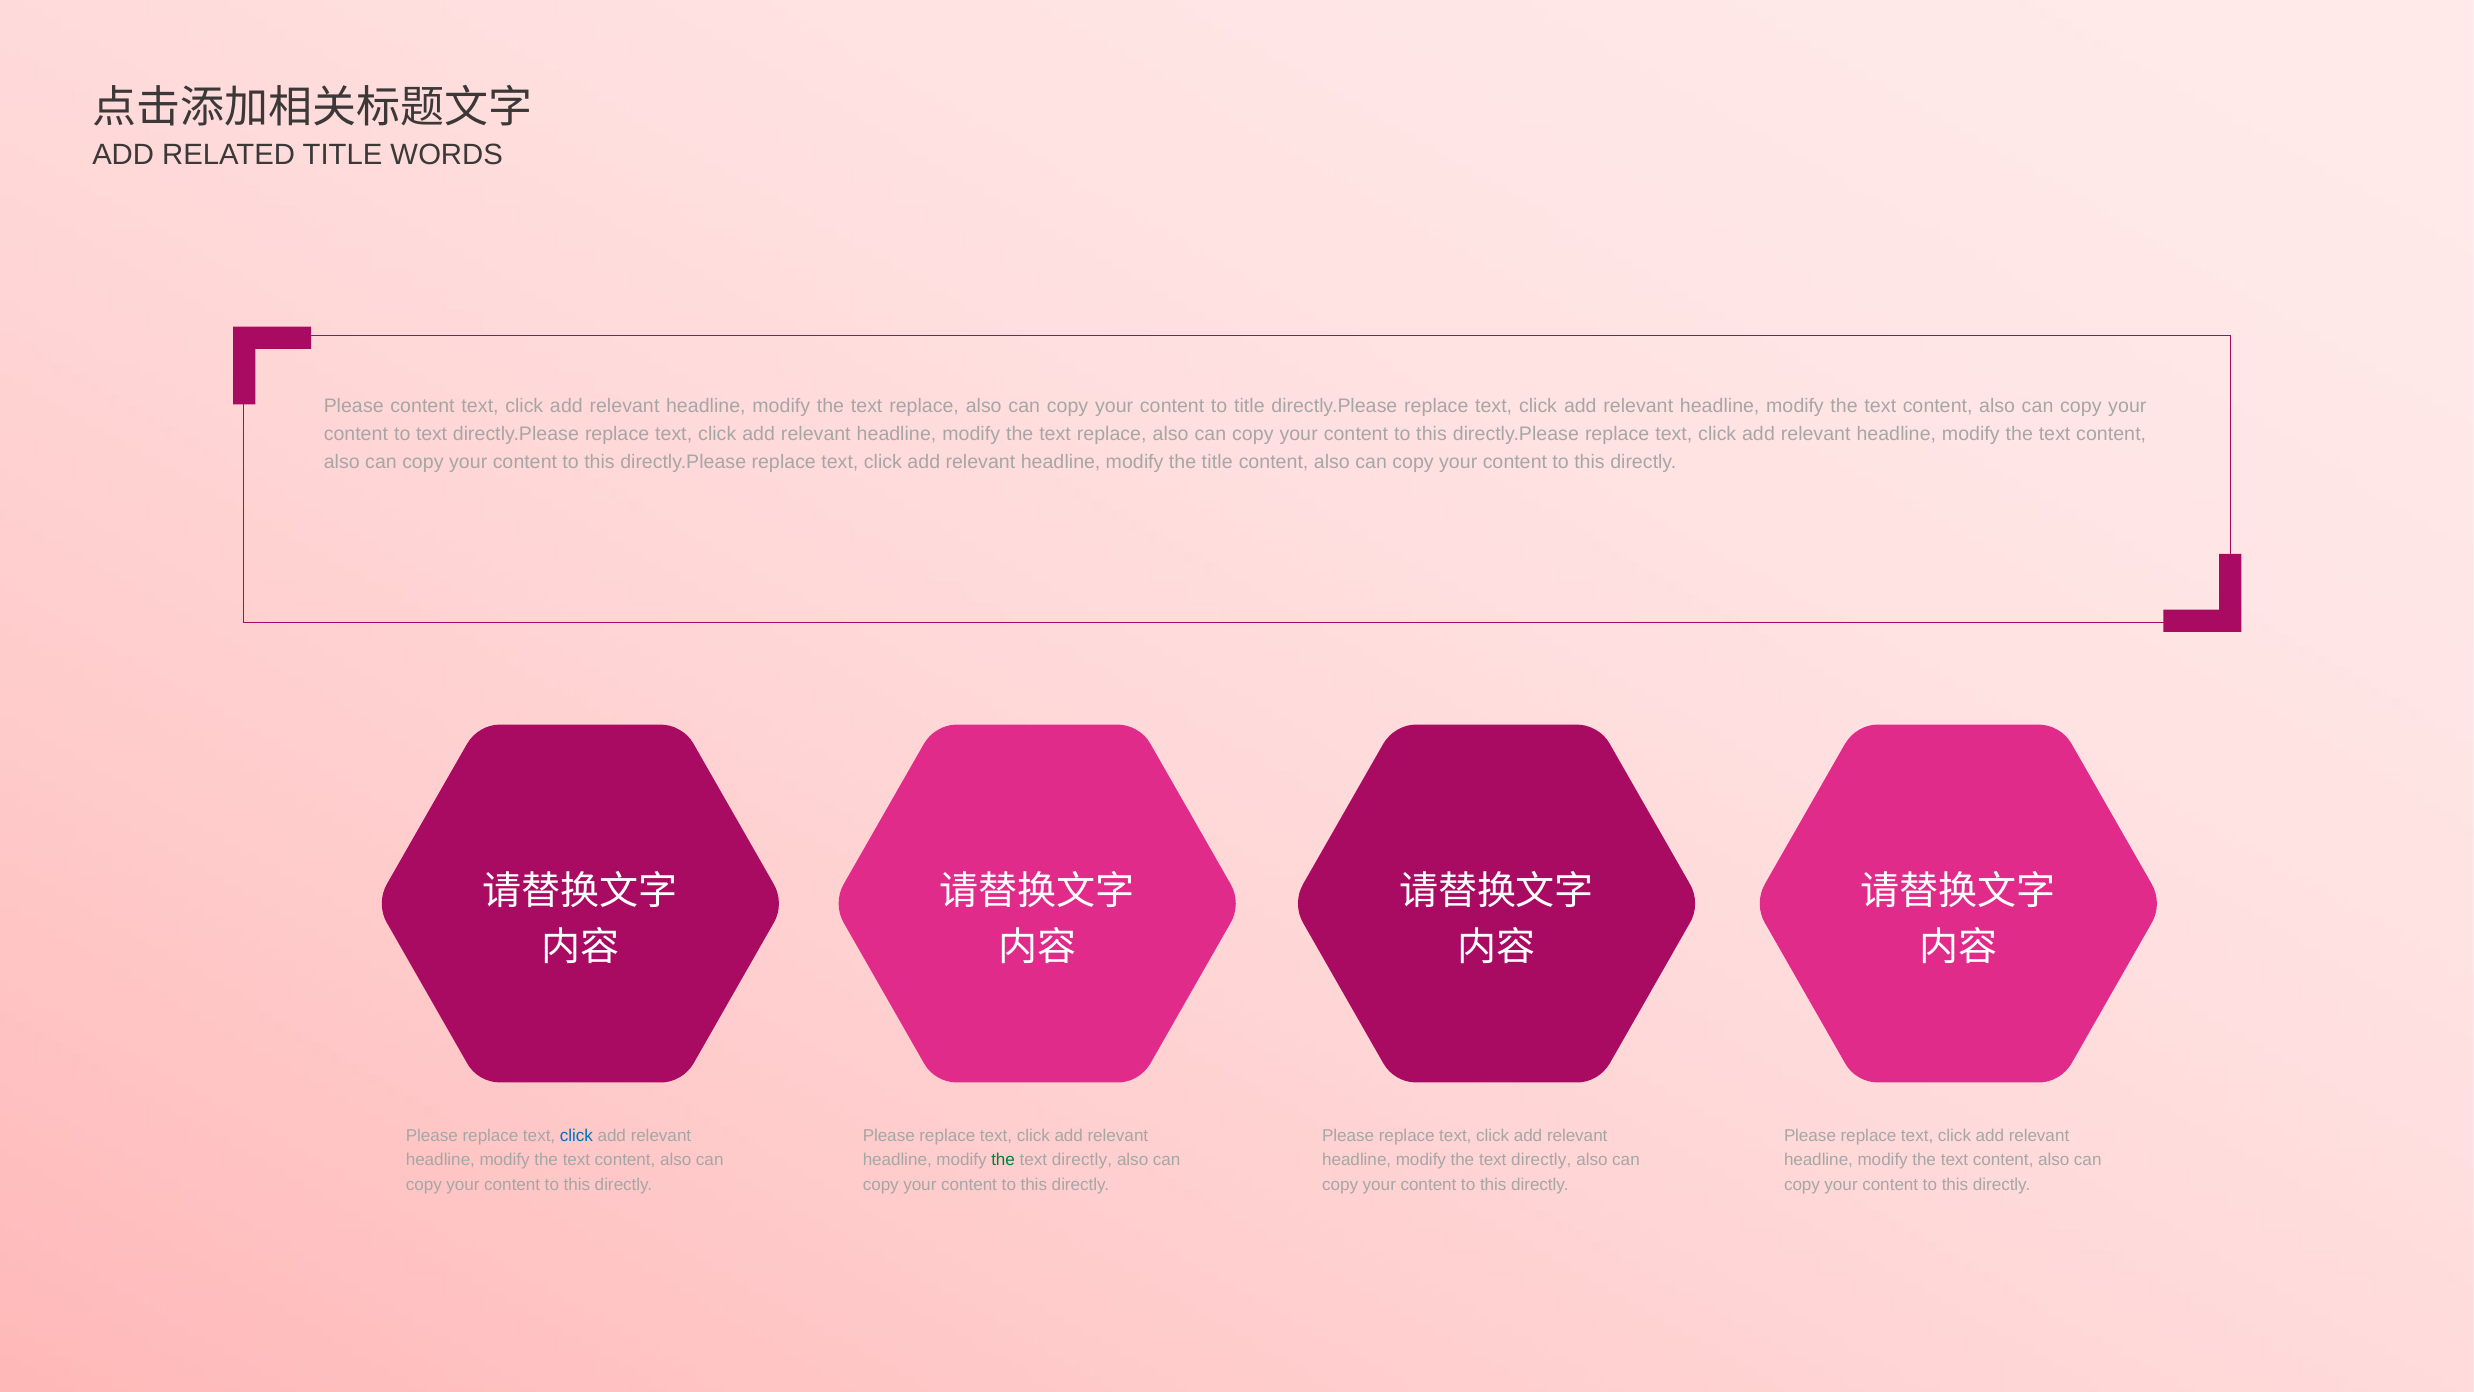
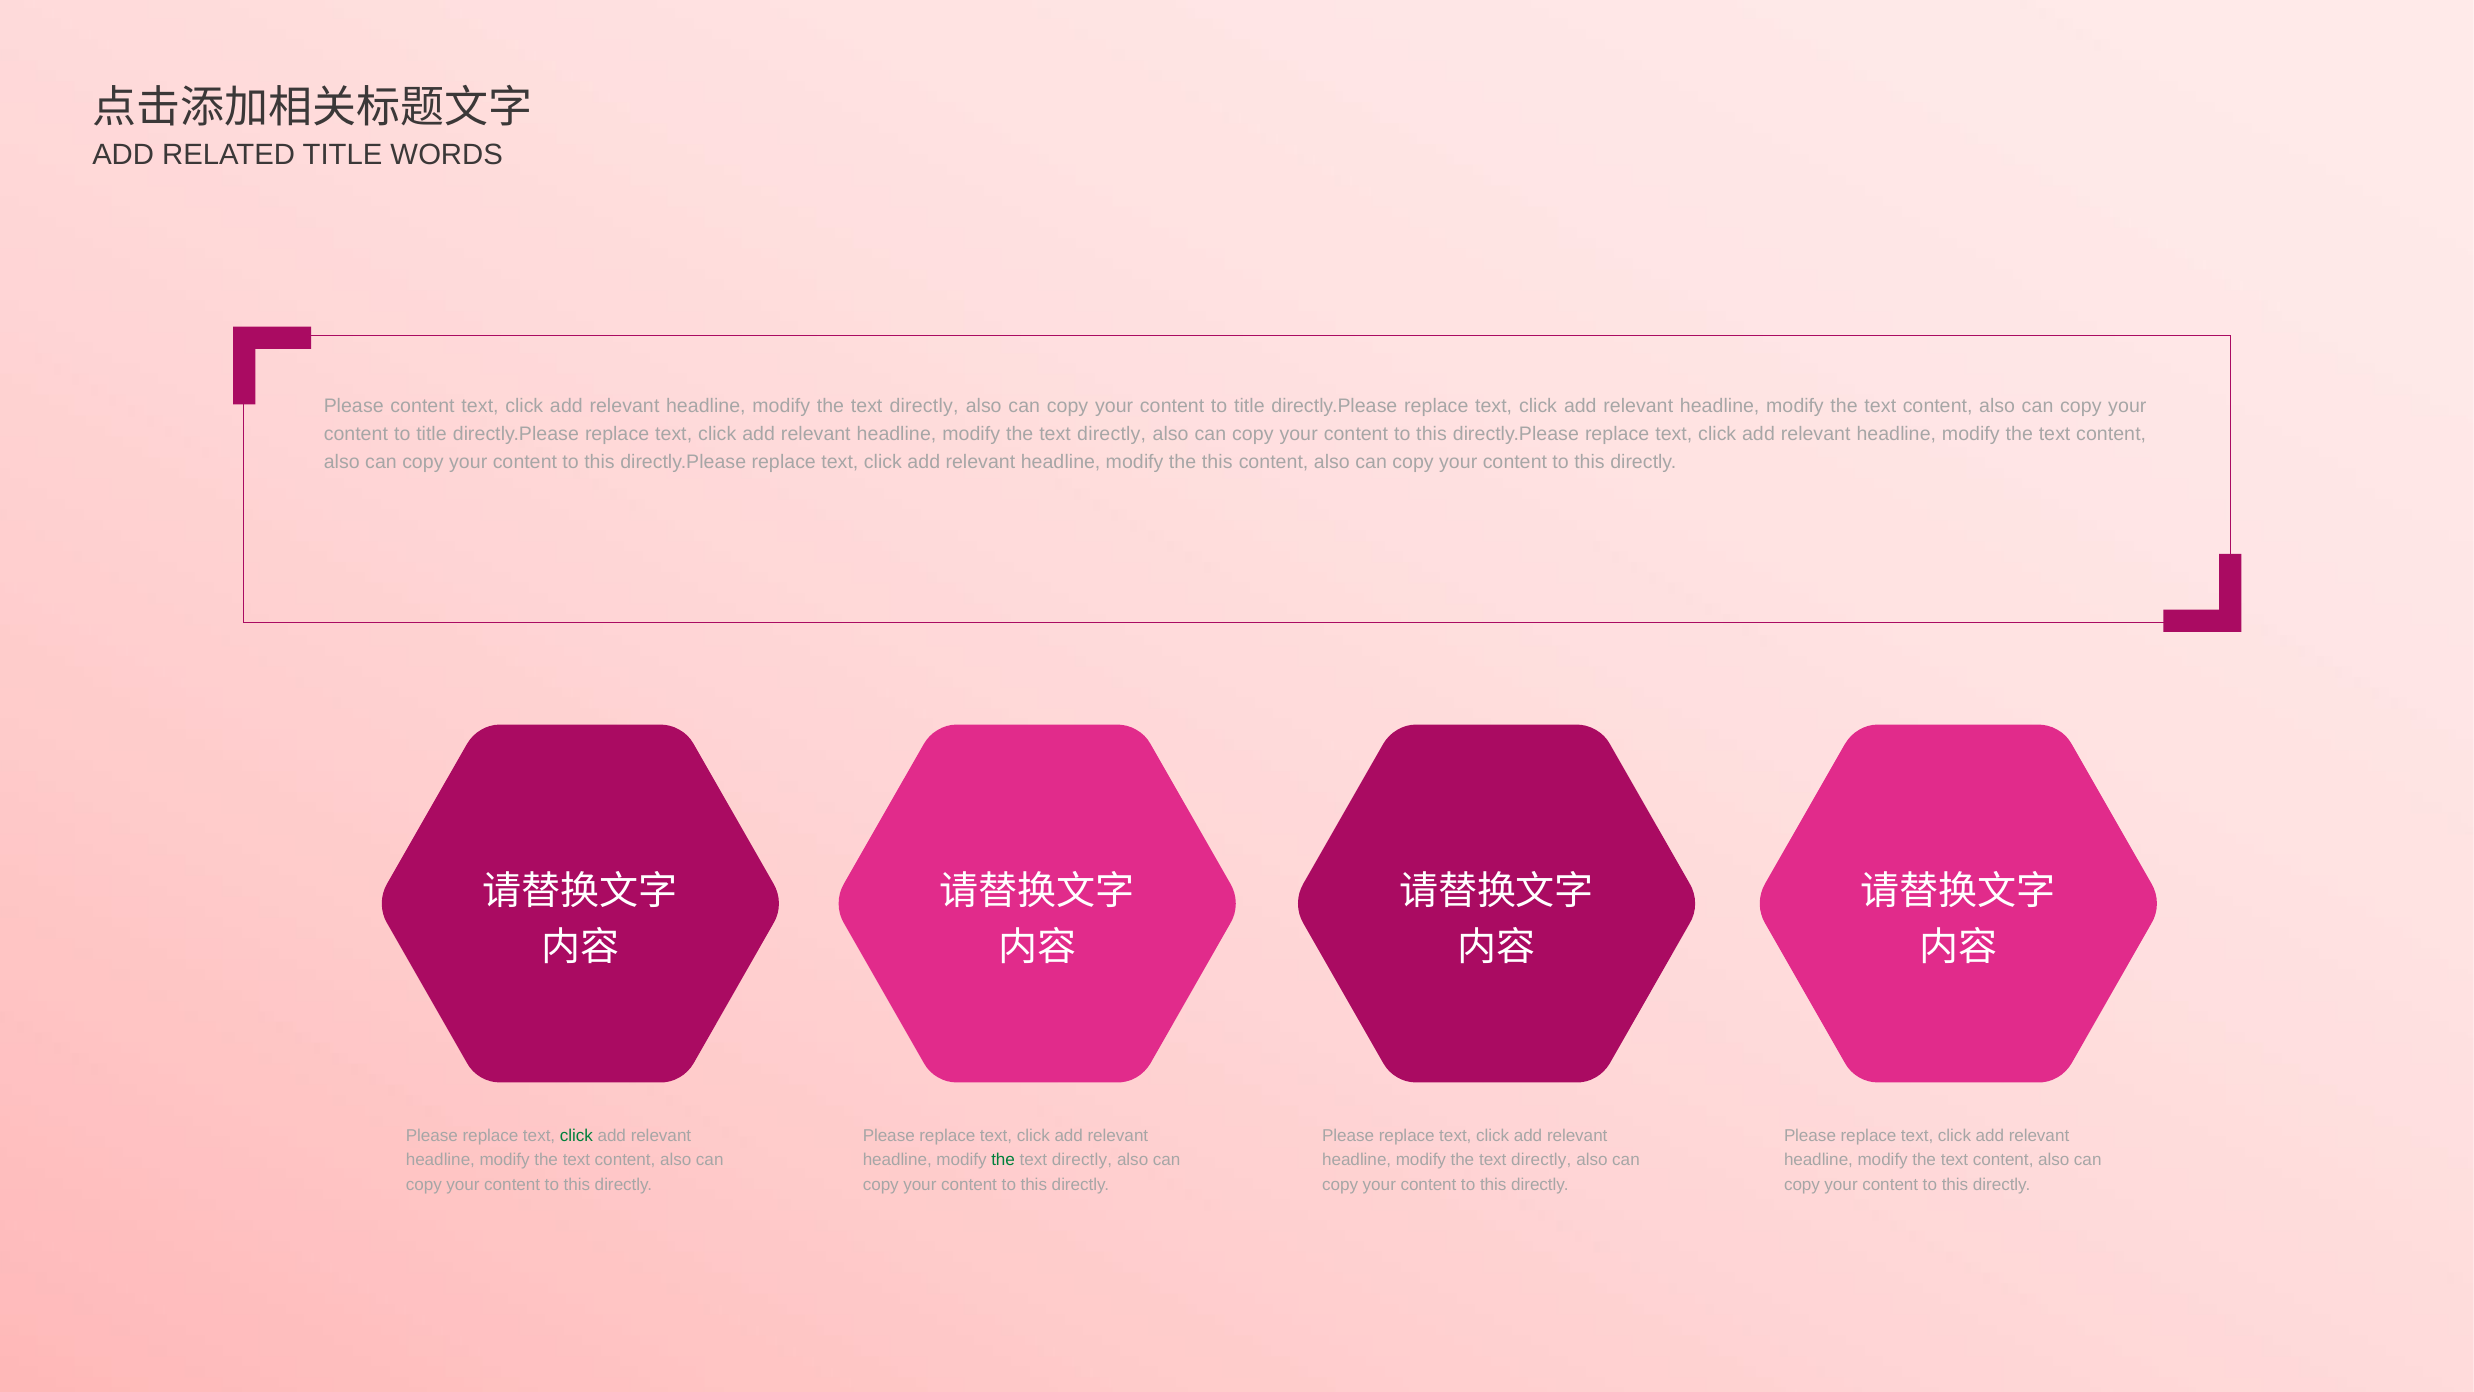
replace: replace -> directly (924, 406)
text: text -> title (431, 434)
replace: replace -> directly (1112, 434)
the title: title -> this (1217, 462)
click colour: blue -> green (576, 1135)
